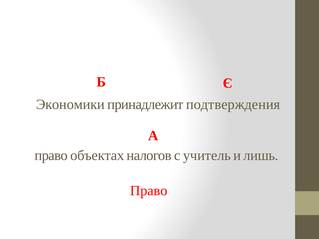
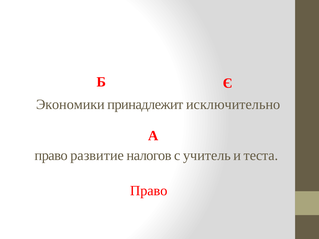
подтверждения: подтверждения -> исключительно (233, 105)
объектах: объектах -> развитие (97, 156)
лишь: лишь -> теста (261, 156)
